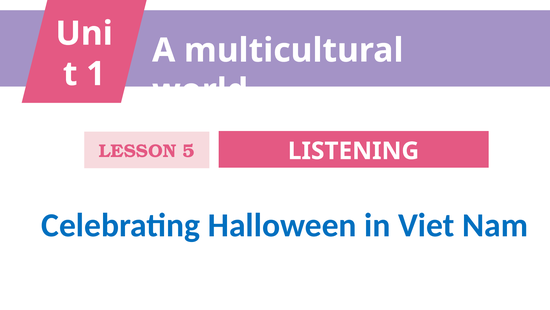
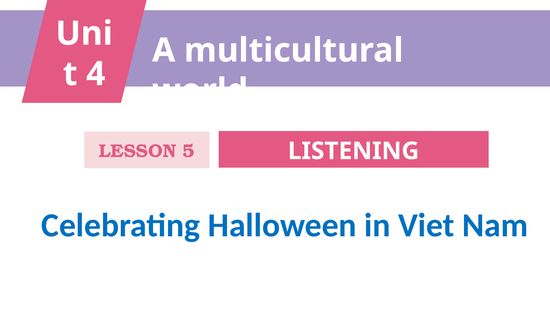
1: 1 -> 4 (96, 74)
